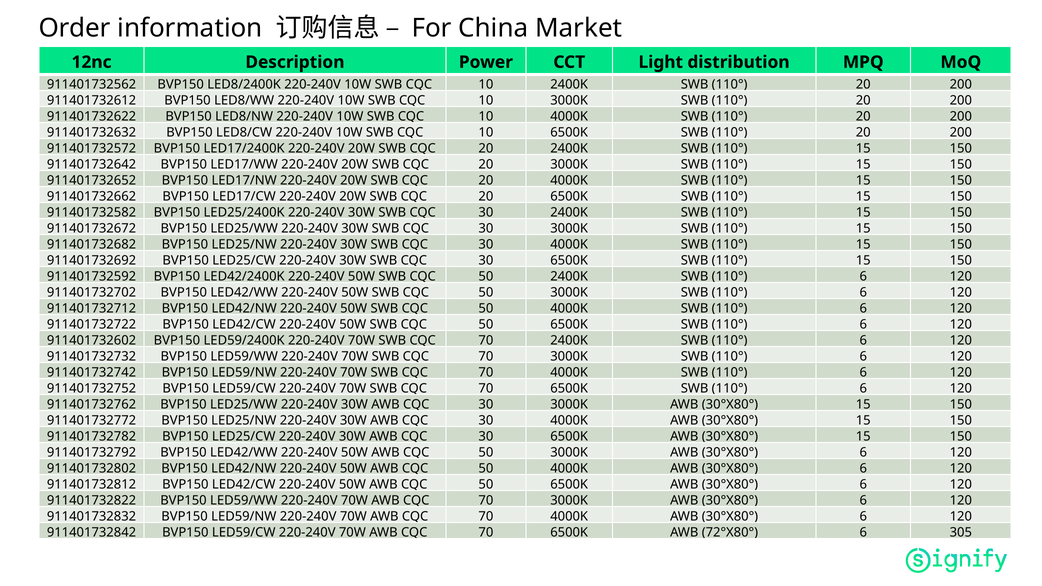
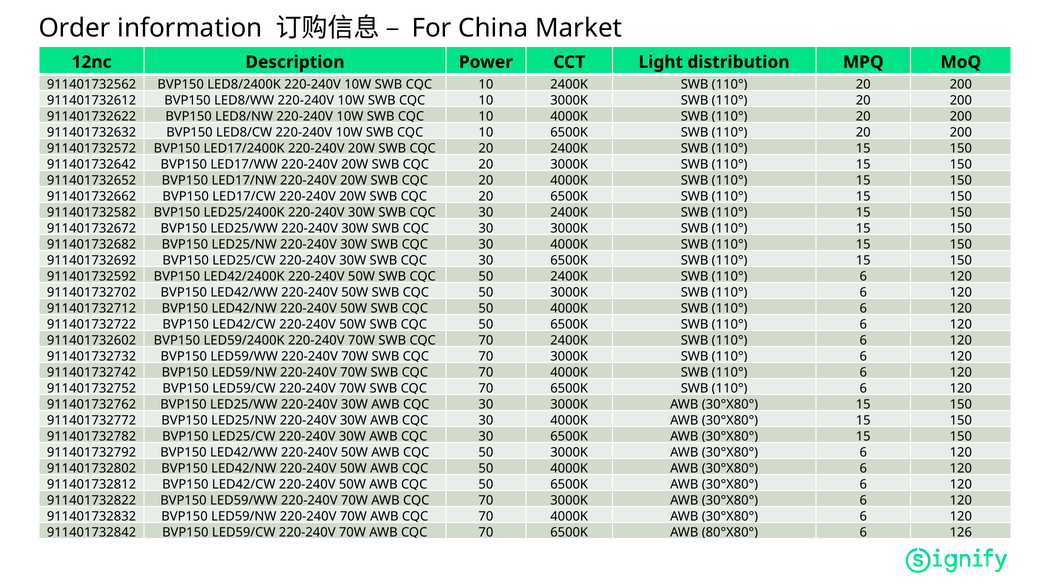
72°X80°: 72°X80° -> 80°X80° (730, 532)
305: 305 -> 126 (961, 532)
